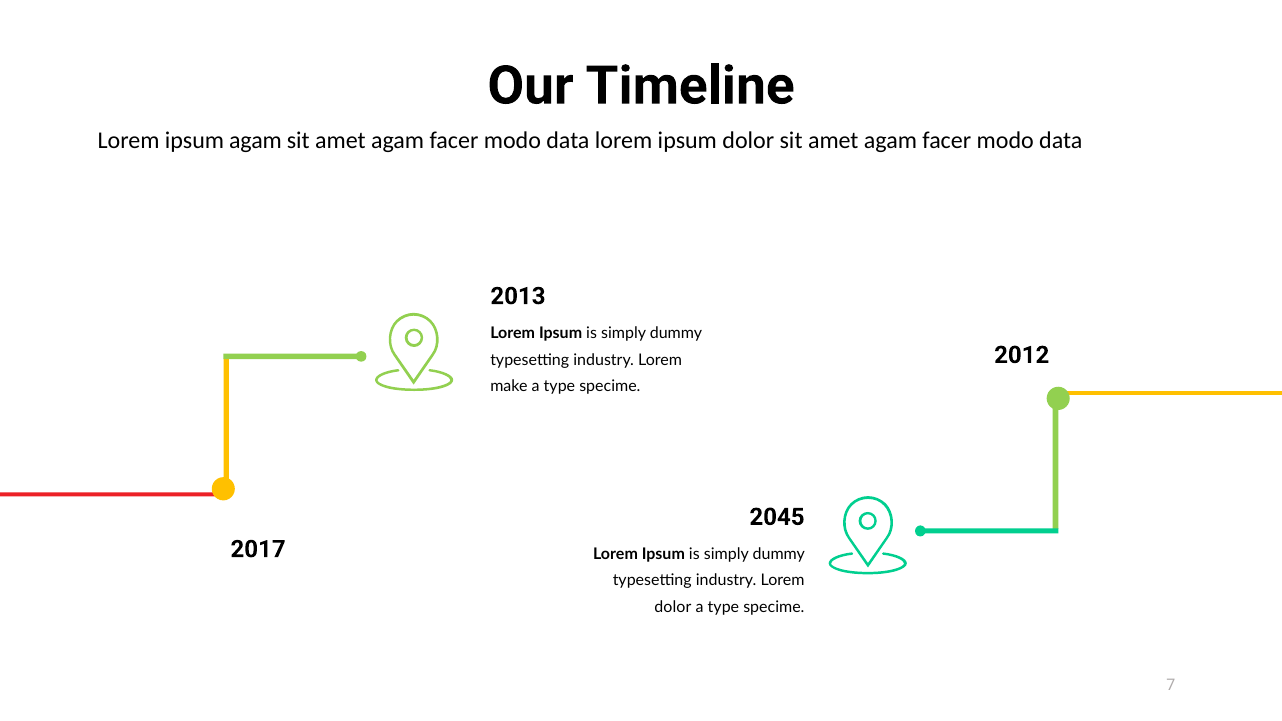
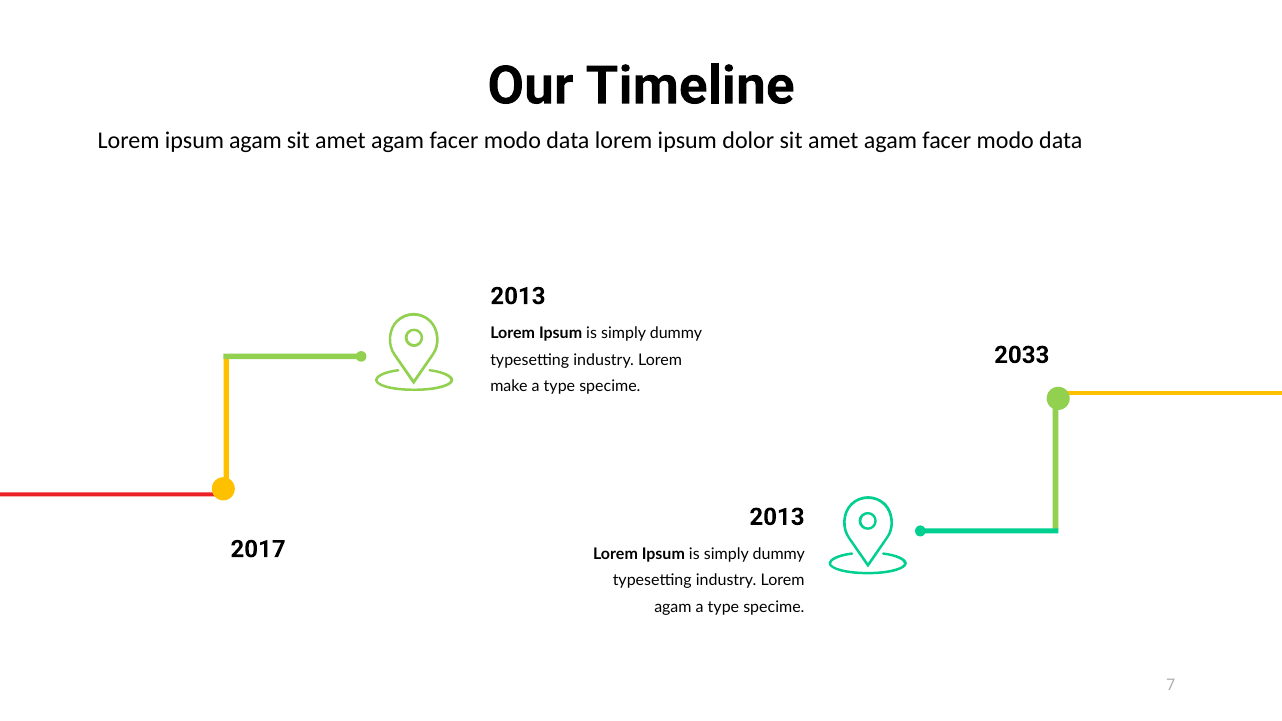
2012: 2012 -> 2033 (1022, 355)
2045: 2045 -> 2013 (777, 517)
dolor: dolor -> agam (673, 607)
